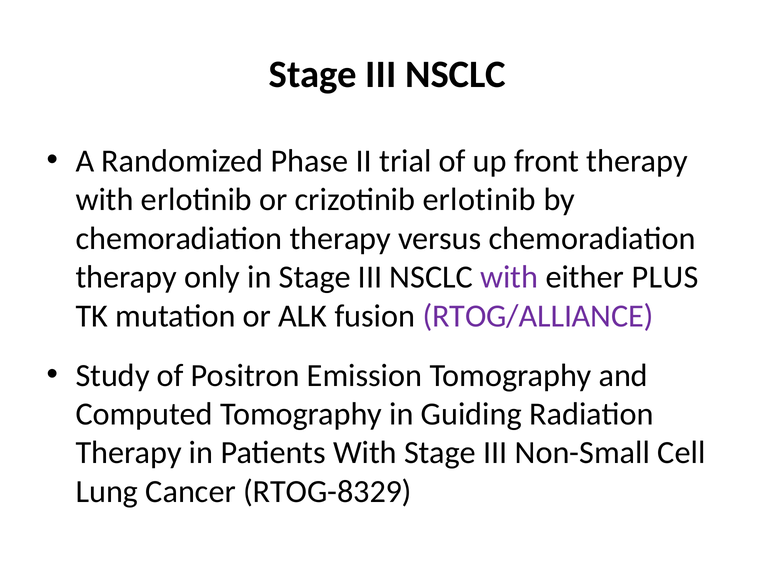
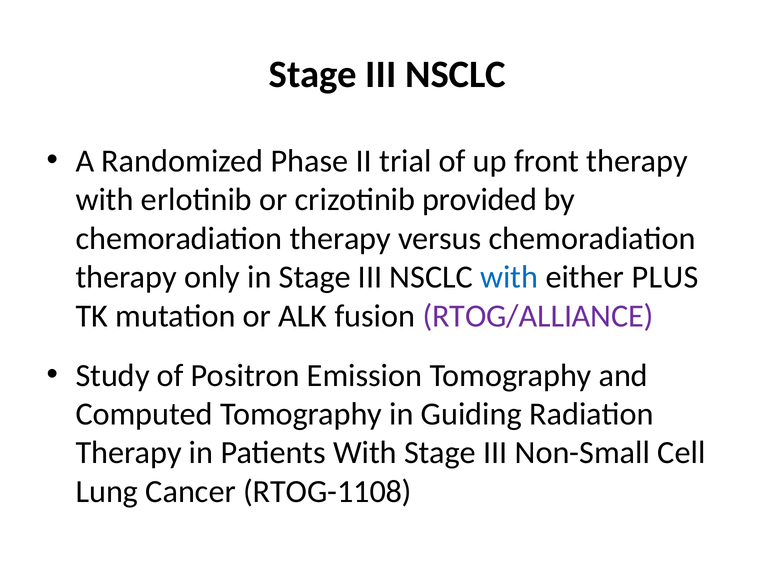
crizotinib erlotinib: erlotinib -> provided (480, 200)
with colour: purple -> blue (509, 277)
RTOG-8329: RTOG-8329 -> RTOG-1108 (327, 492)
